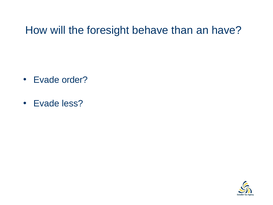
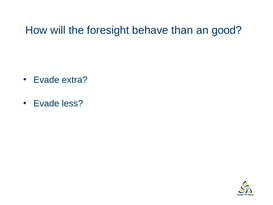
have: have -> good (227, 30)
order: order -> extra (75, 80)
